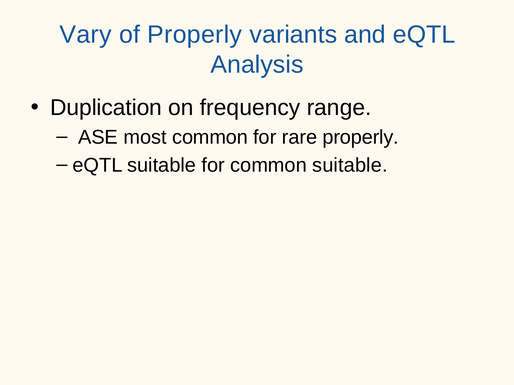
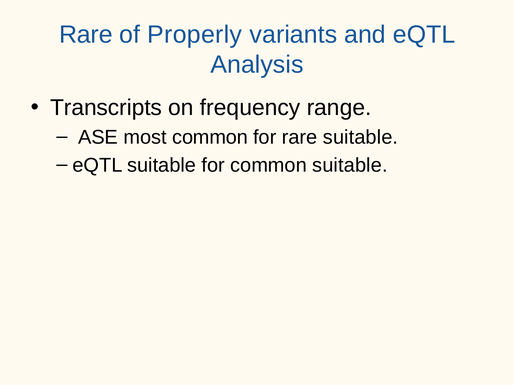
Vary: Vary -> Rare (86, 35)
Duplication: Duplication -> Transcripts (106, 108)
rare properly: properly -> suitable (361, 137)
